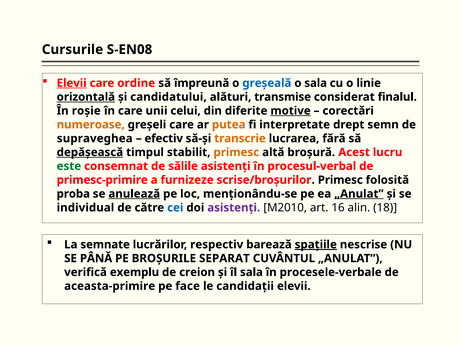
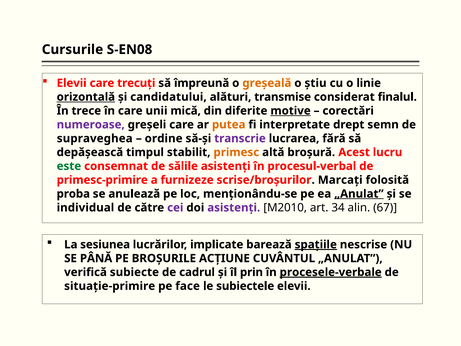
Elevii underline: present -> none (72, 83)
ordine: ordine -> trecuţi (136, 83)
greşeală colour: blue -> orange (267, 83)
o sala: sala -> ştiu (316, 83)
roşie: roşie -> trece (86, 111)
celui: celui -> mică (186, 111)
numeroase colour: orange -> purple (91, 125)
efectiv: efectiv -> ordine (164, 138)
transcrie colour: orange -> purple (240, 138)
depăşească underline: present -> none (90, 152)
scrise/broşurilor Primesc: Primesc -> Marcaţi (340, 180)
anulează underline: present -> none (134, 194)
cei colour: blue -> purple (175, 207)
16: 16 -> 34 (338, 207)
18: 18 -> 67 (385, 207)
semnate: semnate -> sesiunea (105, 244)
respectiv: respectiv -> implicate (217, 244)
SEPARAT: SEPARAT -> ACŢIUNE (224, 258)
exemplu: exemplu -> subiecte (134, 272)
creion: creion -> cadrul (197, 272)
îl sala: sala -> prin (251, 272)
procesele-verbale underline: none -> present (331, 272)
aceasta-primire: aceasta-primire -> situaţie-primire (110, 286)
candidaţii: candidaţii -> subiectele (245, 286)
